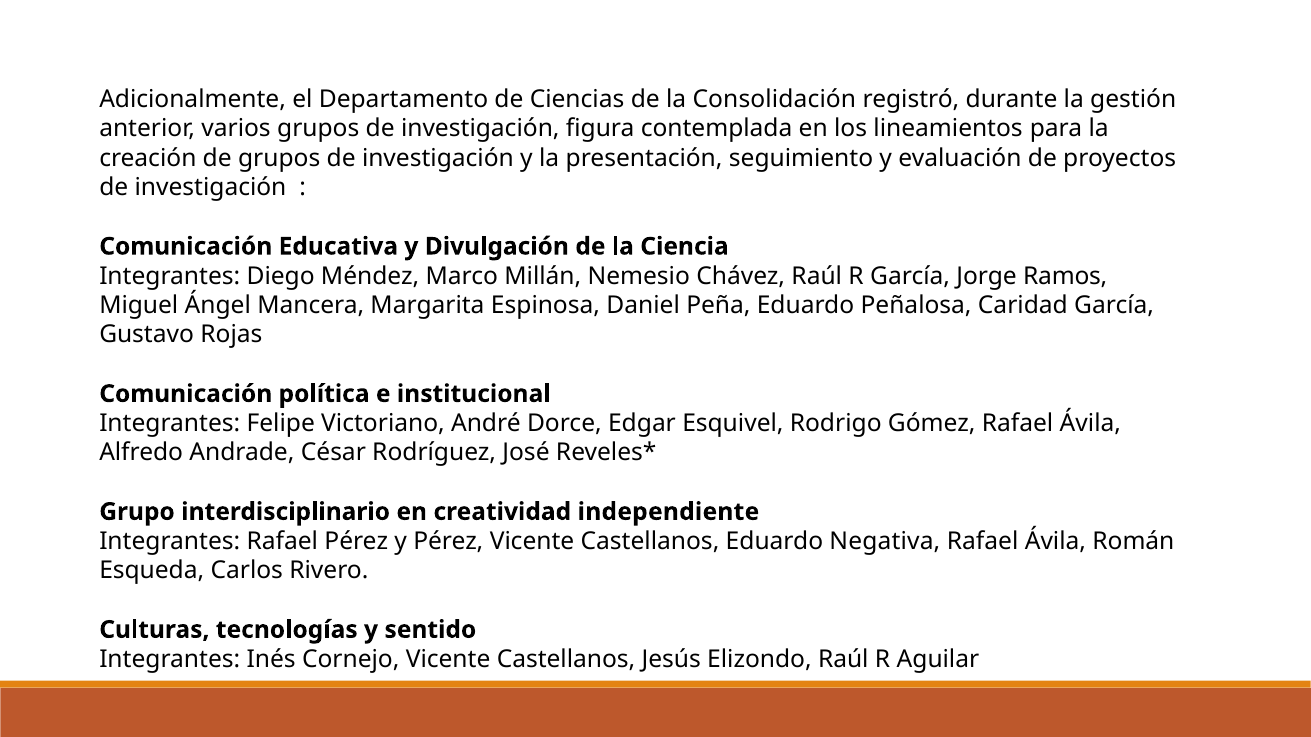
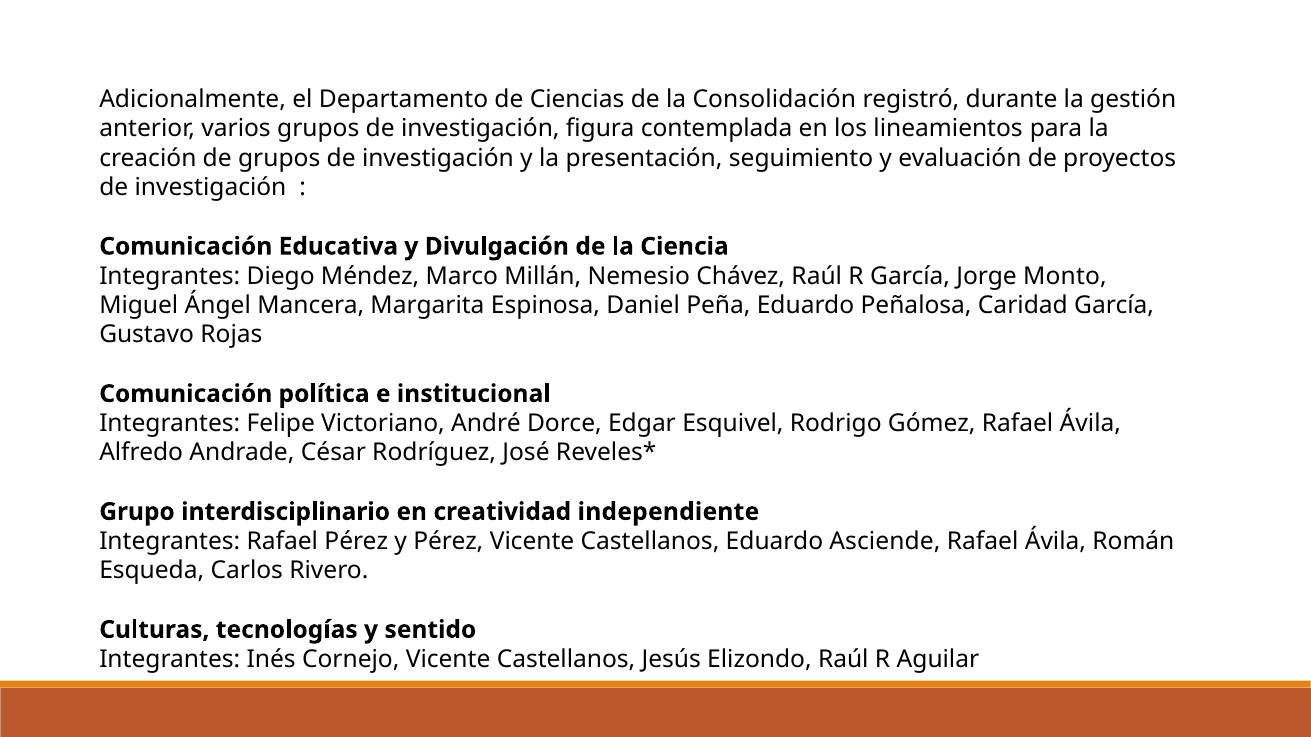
Ramos: Ramos -> Monto (1065, 276)
Negativa: Negativa -> Asciende (885, 542)
